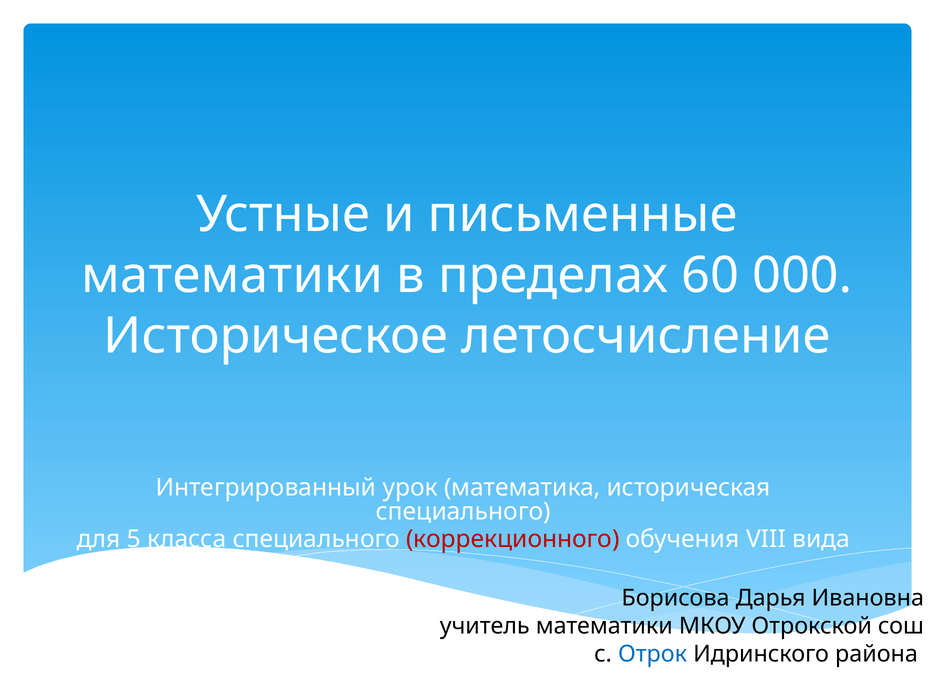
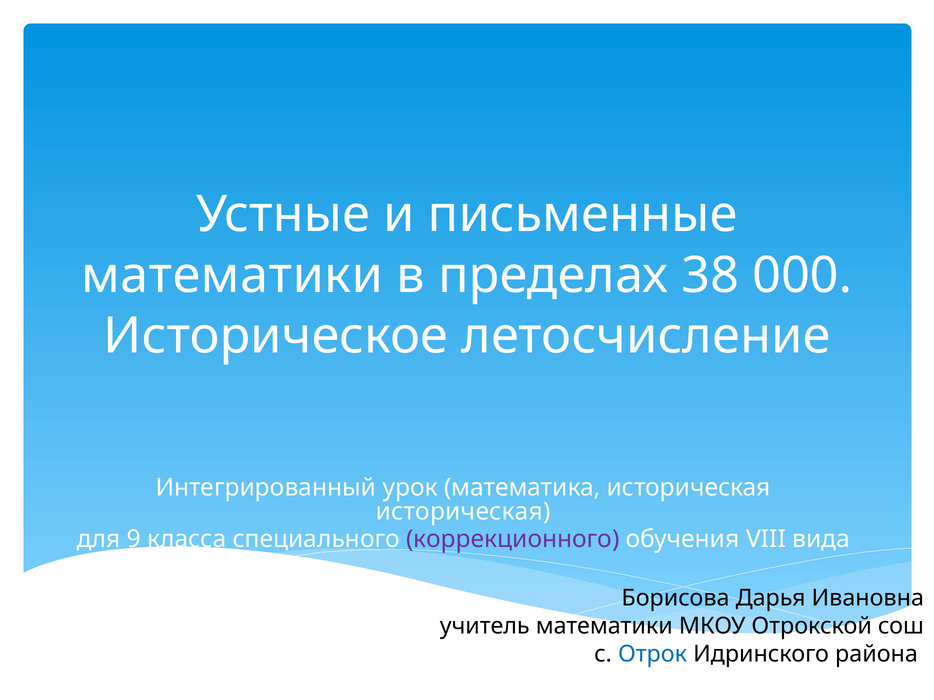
60: 60 -> 38 (710, 276)
специального: специального -> историческая (463, 512)
5: 5 -> 9 (134, 540)
коррекционного colour: red -> purple (513, 540)
